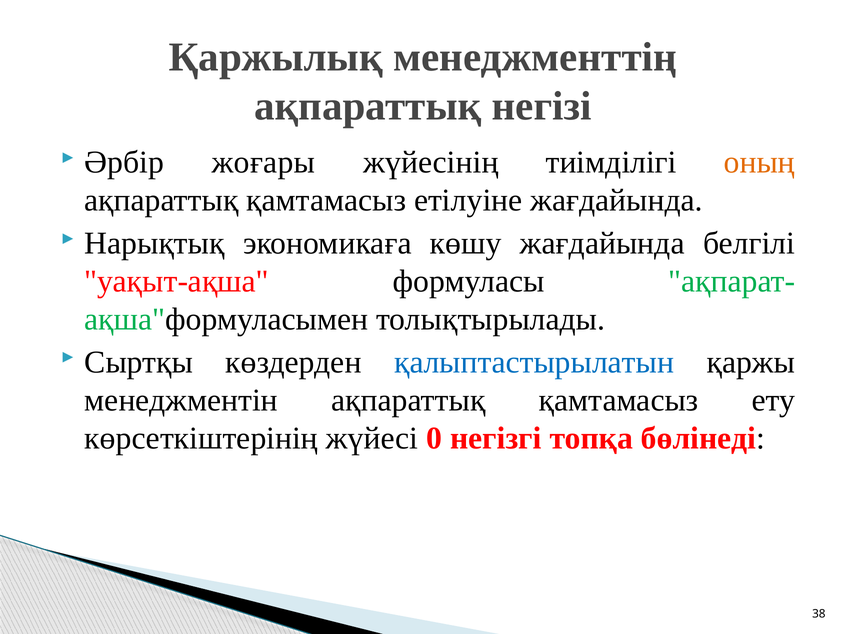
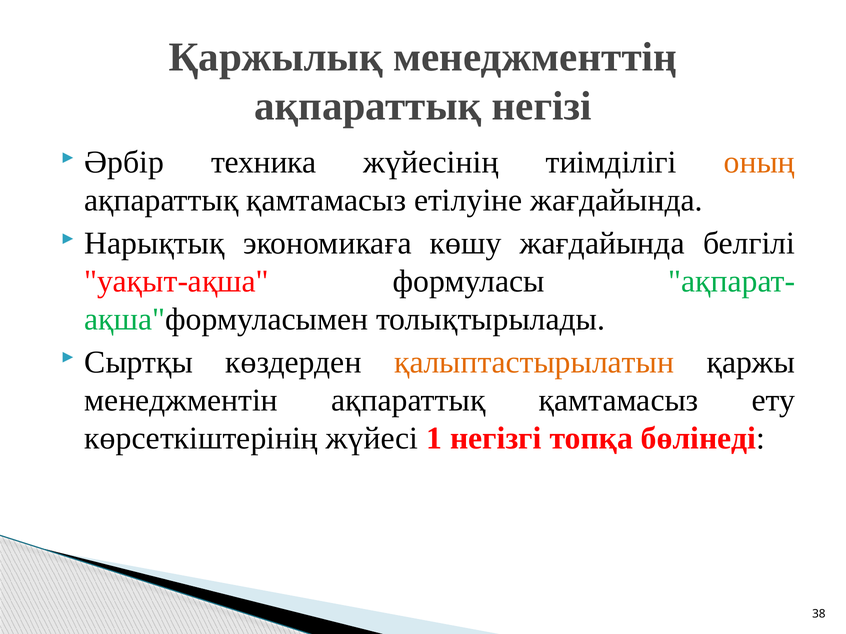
жоғары: жоғары -> техника (264, 162)
қалыптастырылатын colour: blue -> orange (534, 362)
0: 0 -> 1 (434, 439)
